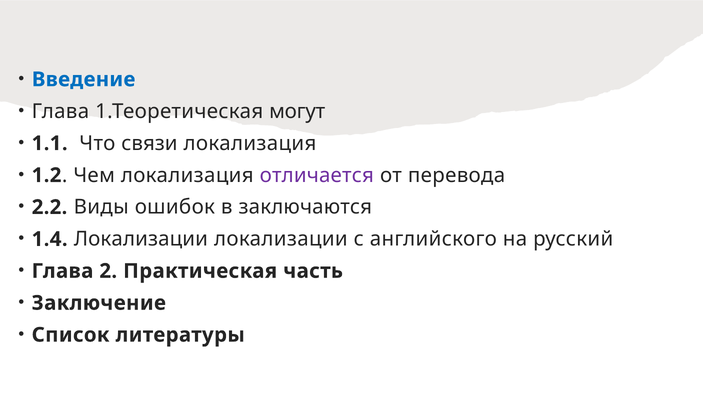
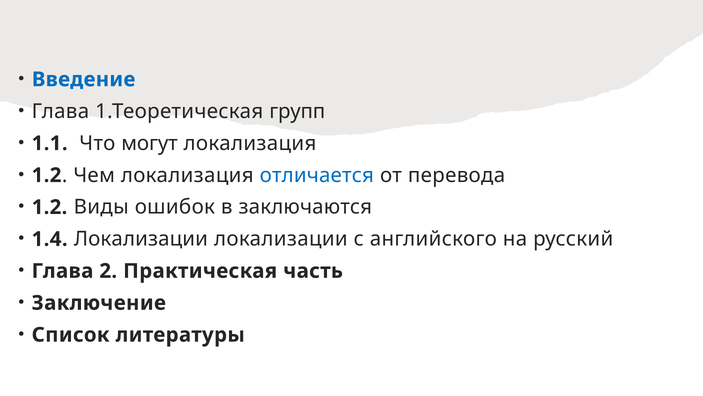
могут: могут -> групп (297, 111)
связи: связи -> могут (150, 143)
отличается colour: purple -> blue (317, 175)
2.2: 2.2 -> 1.2 (50, 207)
